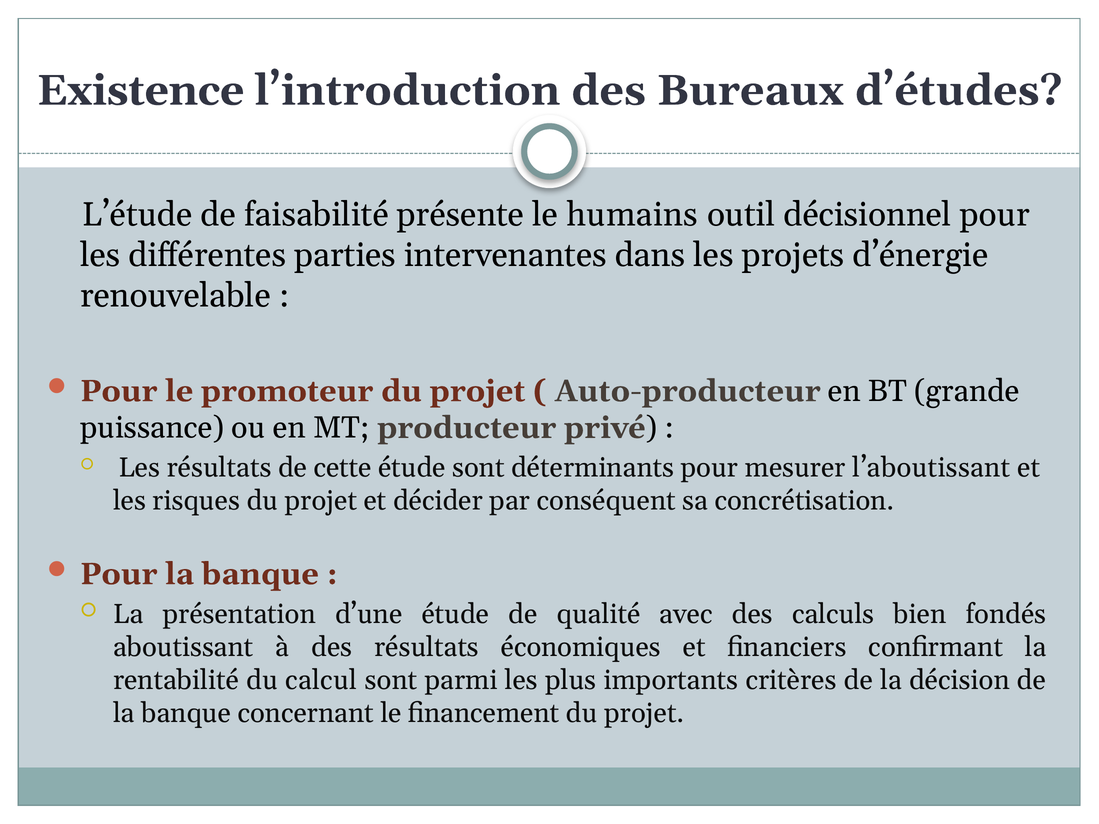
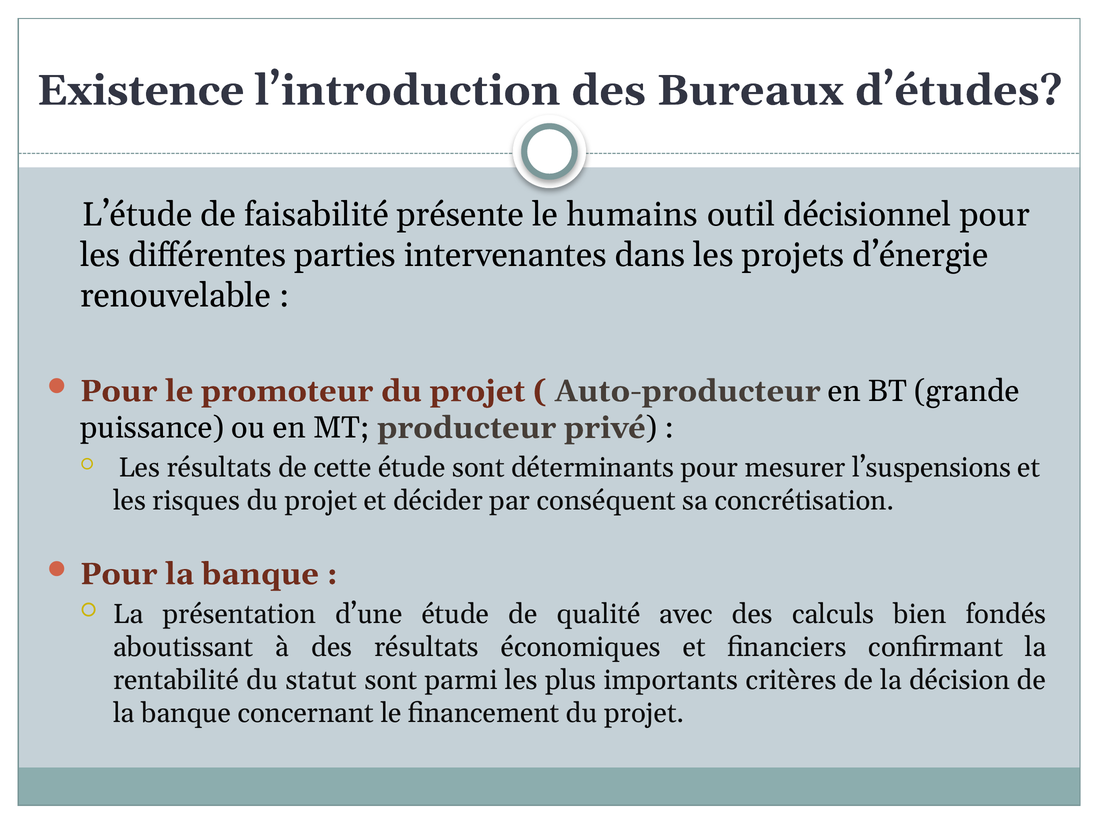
l’aboutissant: l’aboutissant -> l’suspensions (932, 468)
calcul: calcul -> statut (321, 680)
